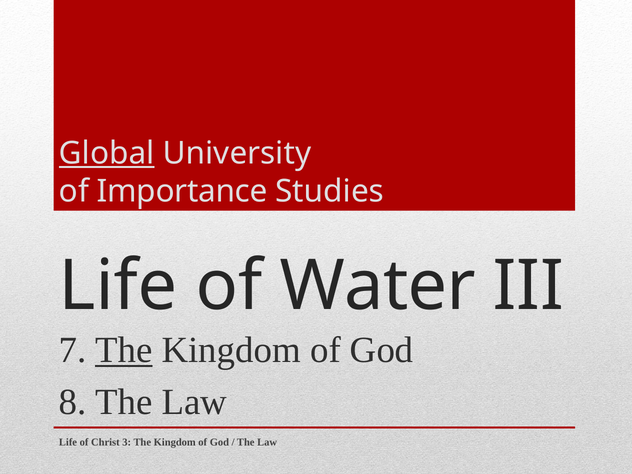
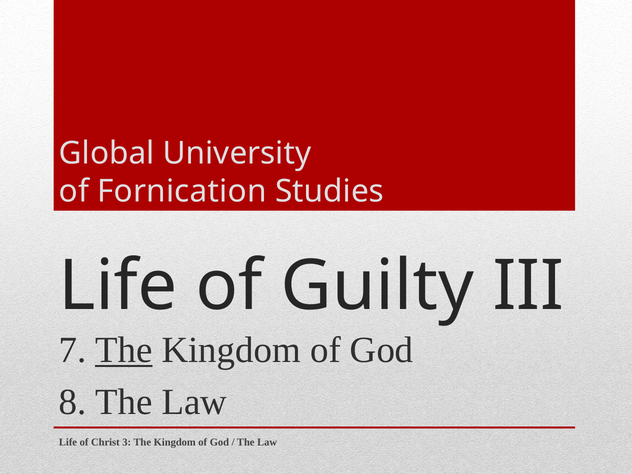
Global underline: present -> none (107, 153)
Importance: Importance -> Fornication (182, 191)
Water: Water -> Guilty (377, 286)
